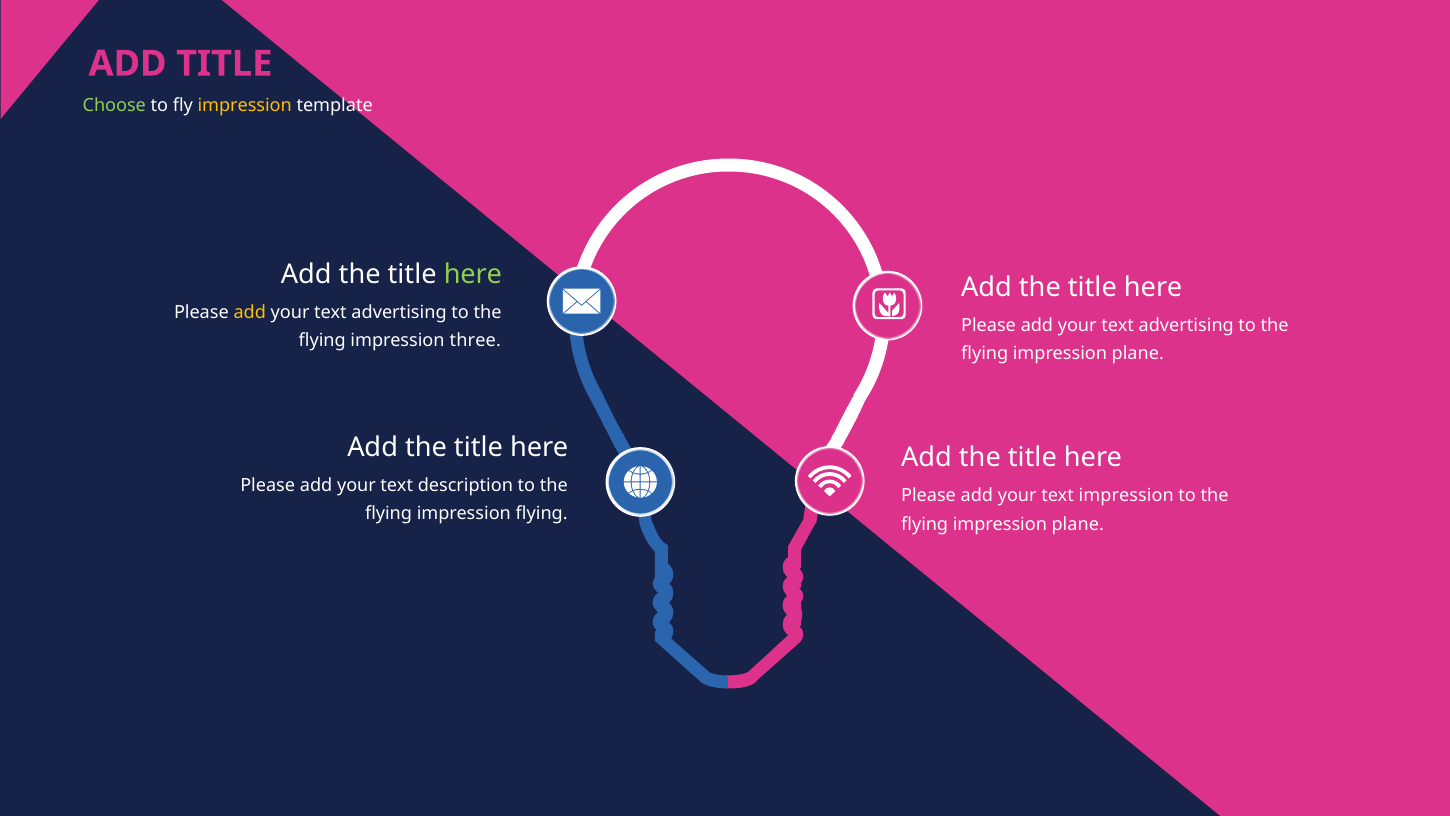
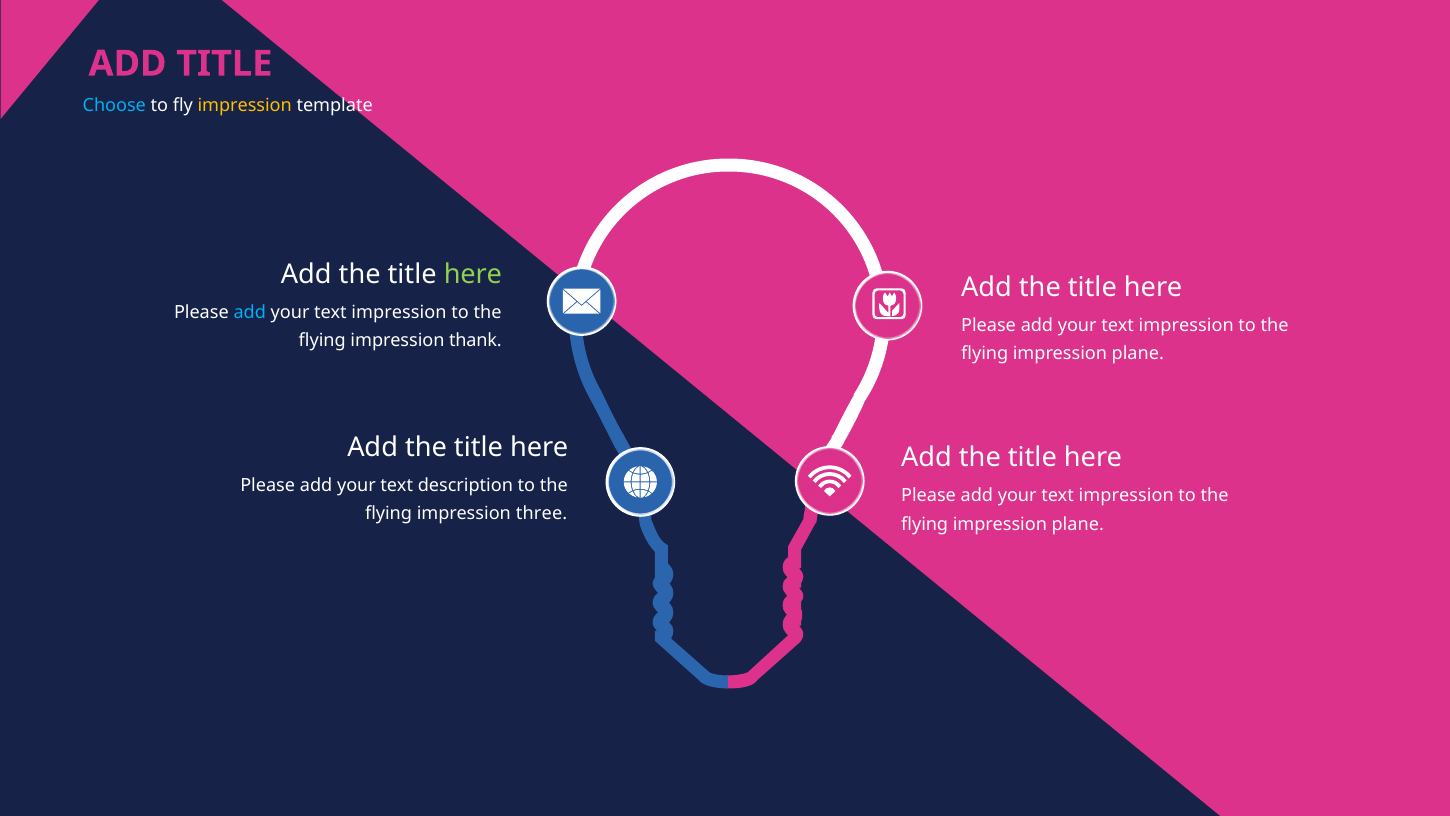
Choose colour: light green -> light blue (114, 106)
add colour: yellow -> light blue (250, 312)
advertising: advertising -> impression (399, 312)
advertising: advertising -> impression (1186, 325)
three: three -> thank (475, 341)
impression flying: flying -> three (542, 513)
